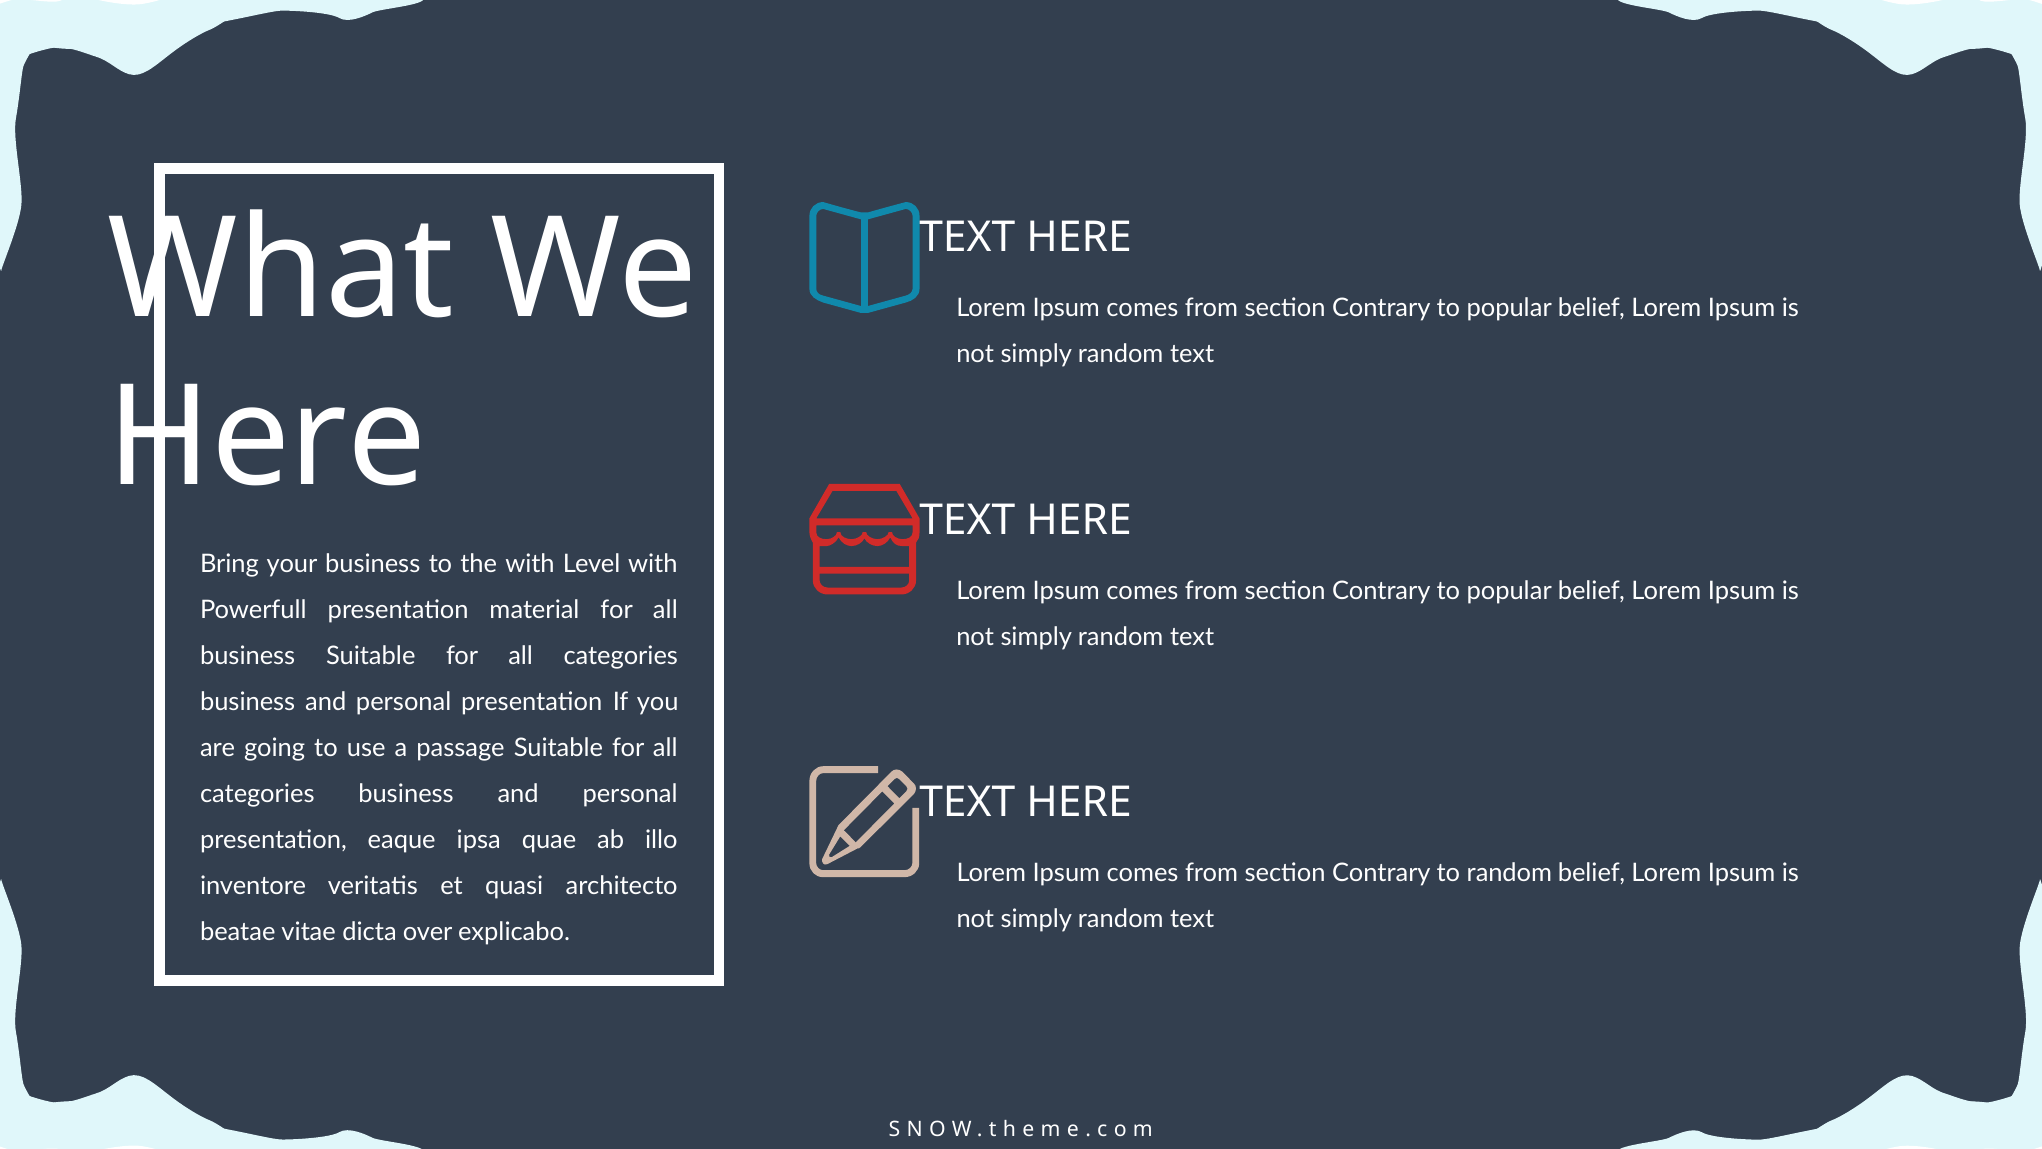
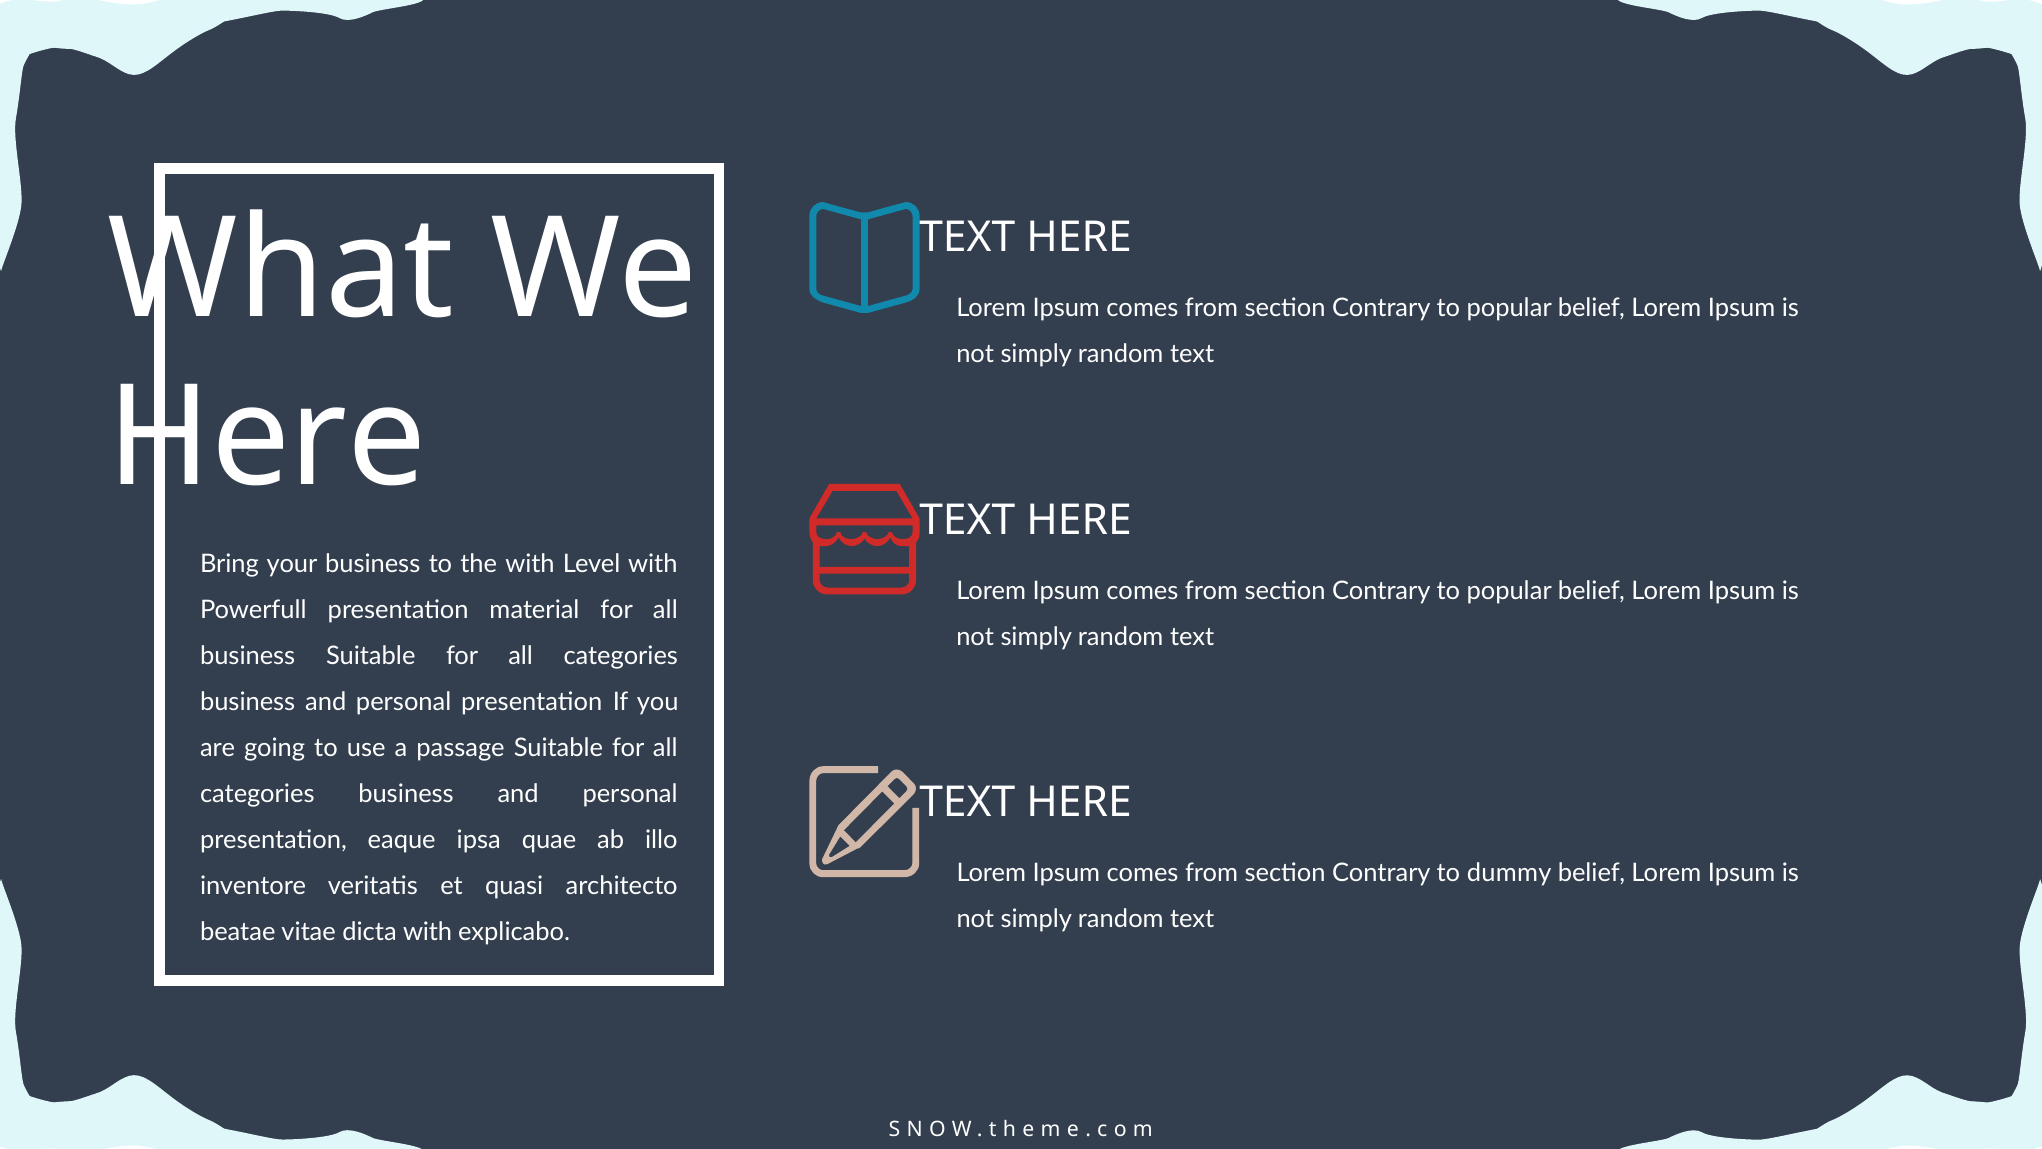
to random: random -> dummy (1509, 873)
dicta over: over -> with (428, 931)
